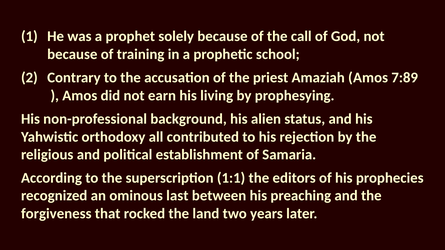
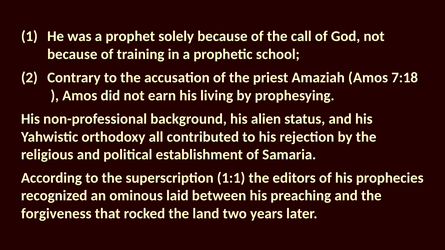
7:89: 7:89 -> 7:18 (405, 78)
last: last -> laid (177, 196)
